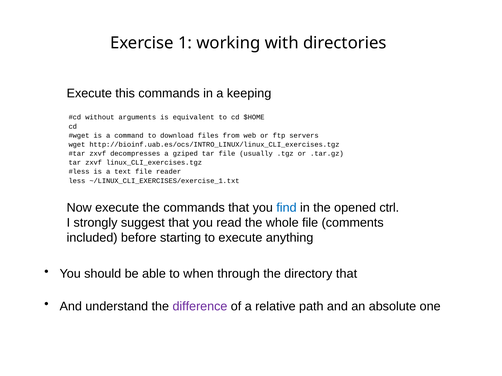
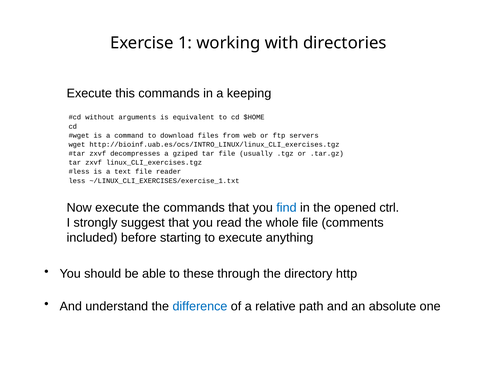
when: when -> these (199, 274)
directory that: that -> http (347, 274)
difference colour: purple -> blue (200, 307)
